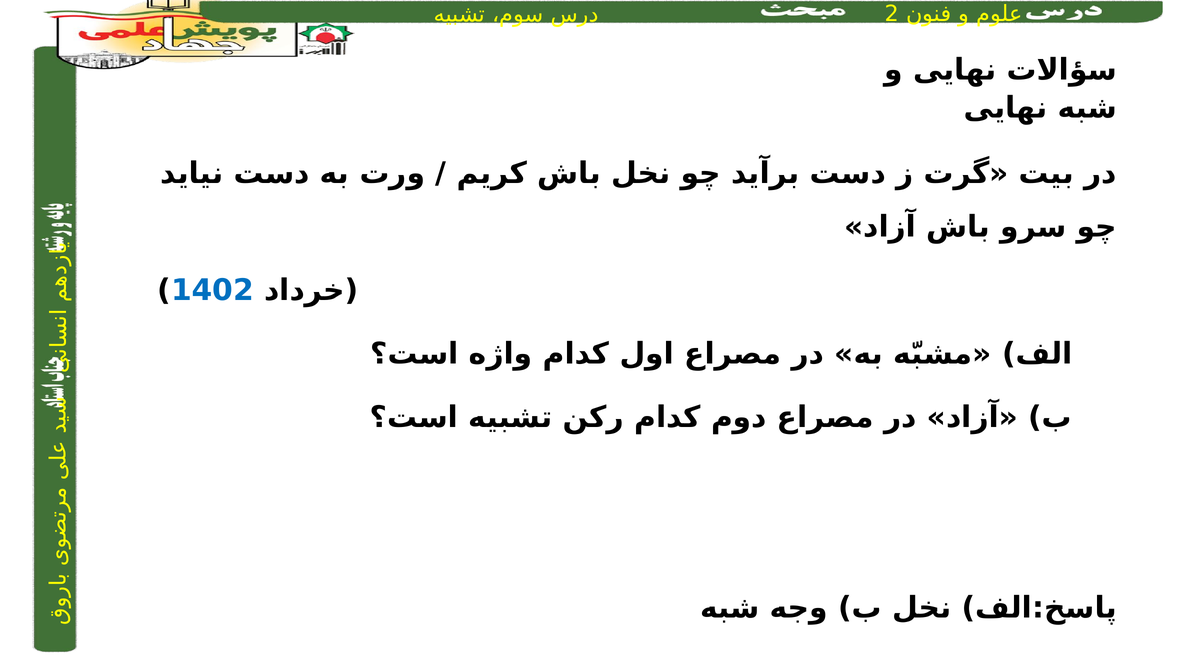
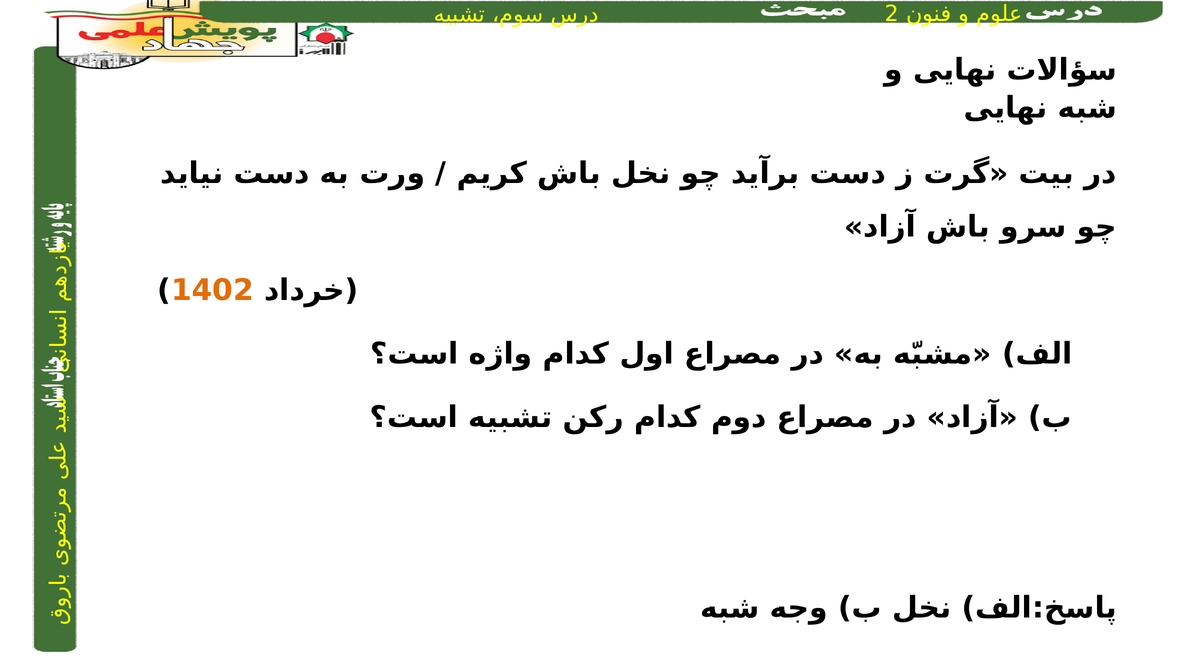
1402 colour: blue -> orange (212, 290)
